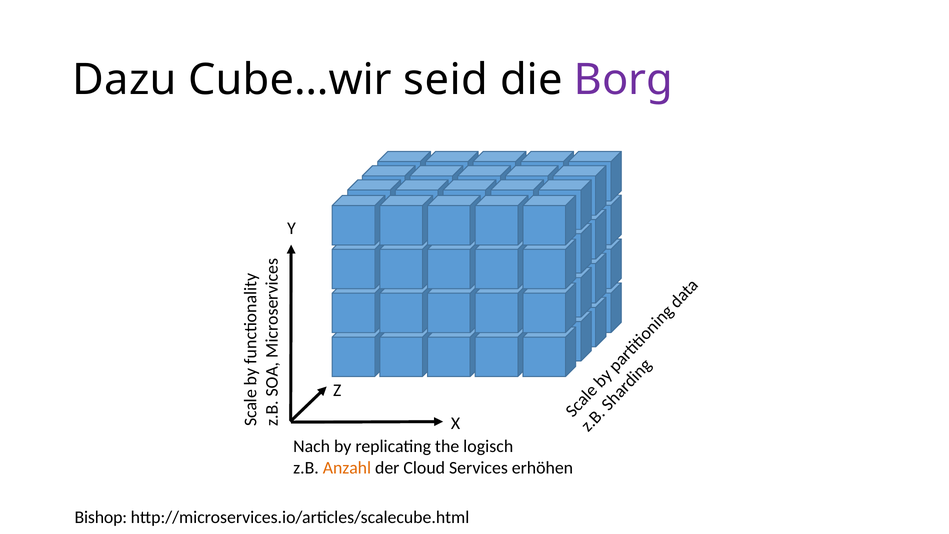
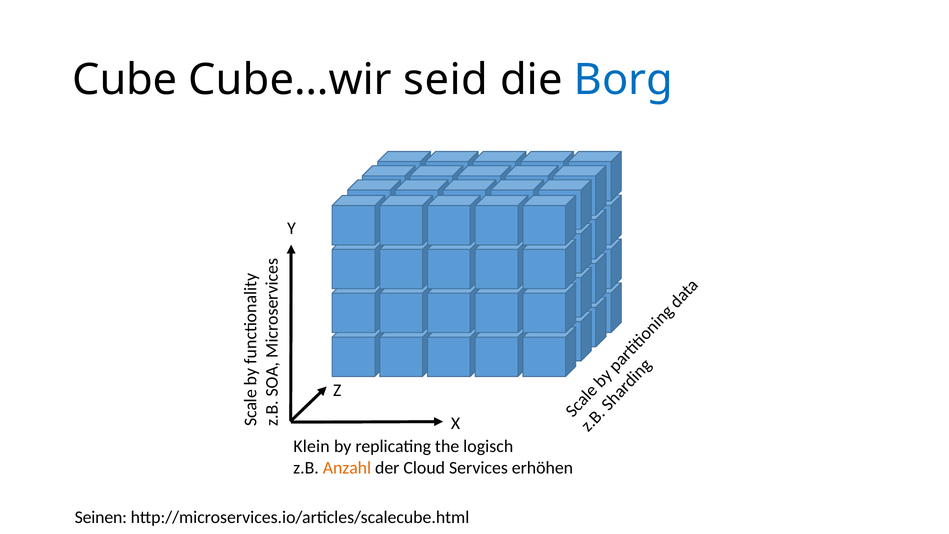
Dazu: Dazu -> Cube (125, 80)
Borg colour: purple -> blue (623, 80)
Nach: Nach -> Klein (312, 446)
Bishop: Bishop -> Seinen (101, 517)
